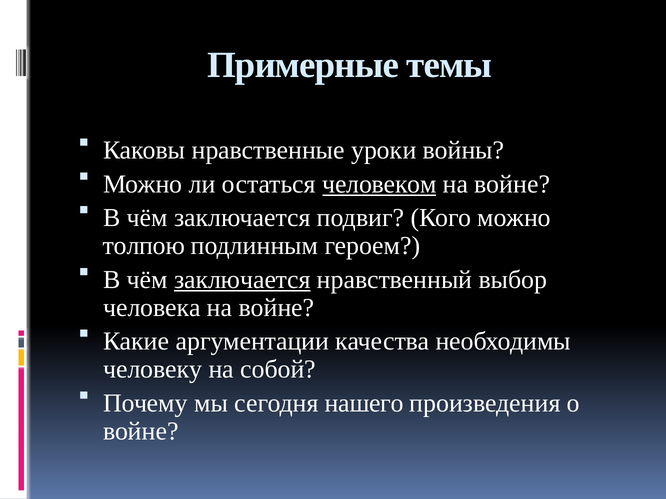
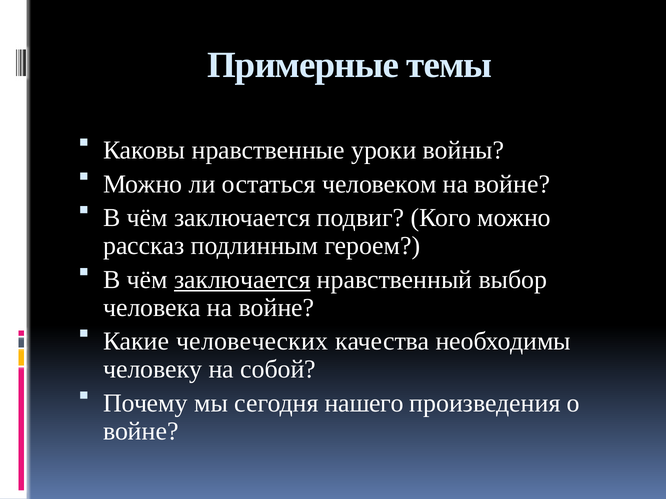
человеком underline: present -> none (379, 184)
толпою: толпою -> рассказ (144, 246)
аргументации: аргументации -> человеческих (252, 342)
